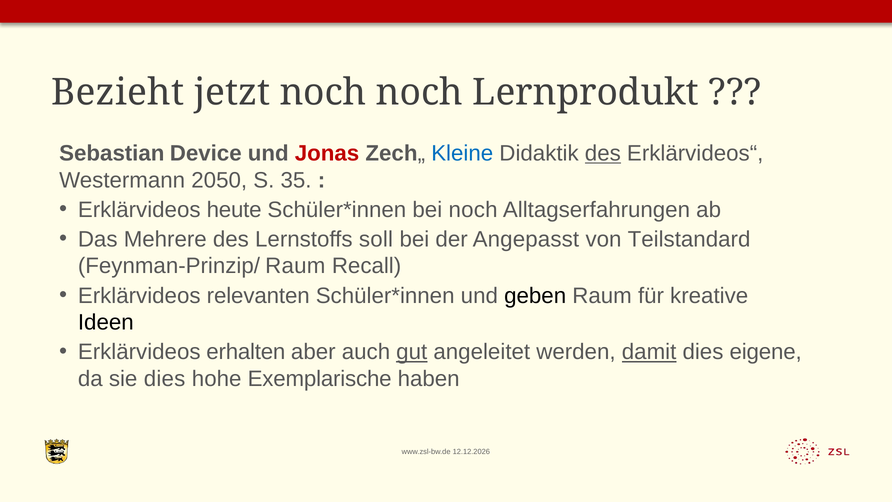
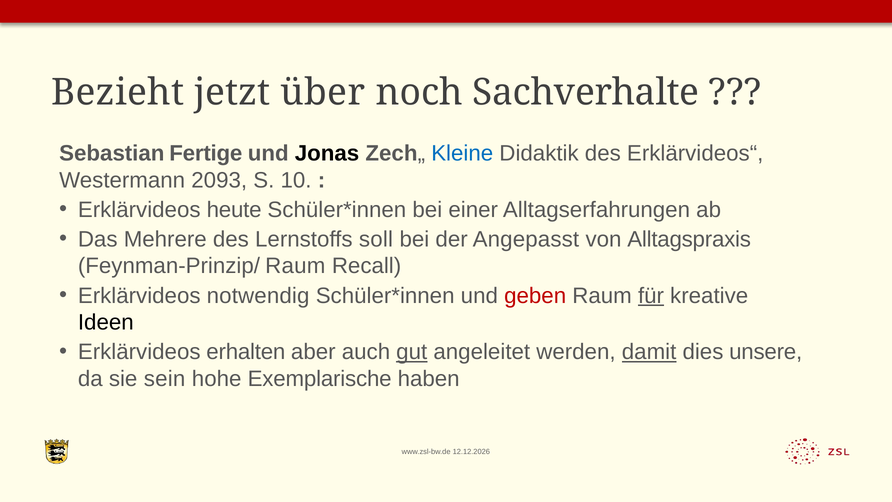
jetzt noch: noch -> über (323, 92)
Lernprodukt: Lernprodukt -> Sachverhalte (586, 92)
Device: Device -> Fertige (206, 153)
Jonas colour: red -> black (327, 153)
des underline: present -> none (603, 153)
2050: 2050 -> 2093 (219, 180)
35: 35 -> 10 (296, 180)
bei noch: noch -> einer (473, 210)
Teilstandard: Teilstandard -> Alltagspraxis (689, 239)
relevanten: relevanten -> notwendig (258, 296)
geben colour: black -> red (535, 296)
für underline: none -> present (651, 296)
eigene: eigene -> unsere (766, 352)
sie dies: dies -> sein (165, 379)
